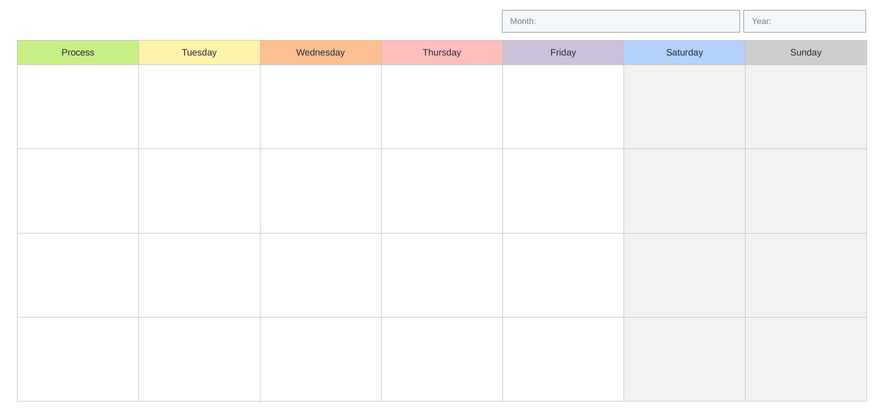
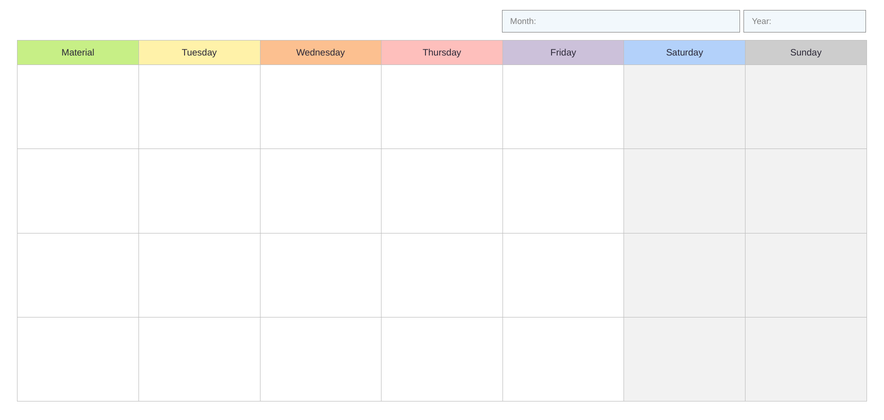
Process: Process -> Material (78, 53)
